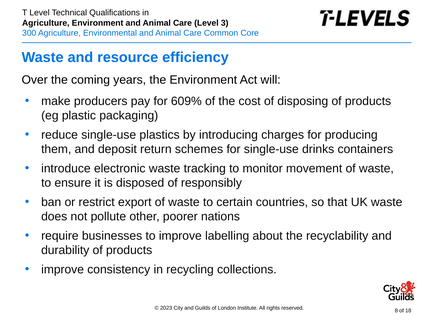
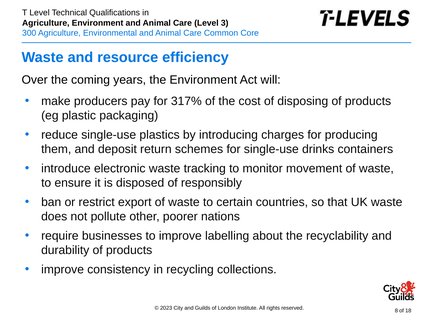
609%: 609% -> 317% (186, 101)
